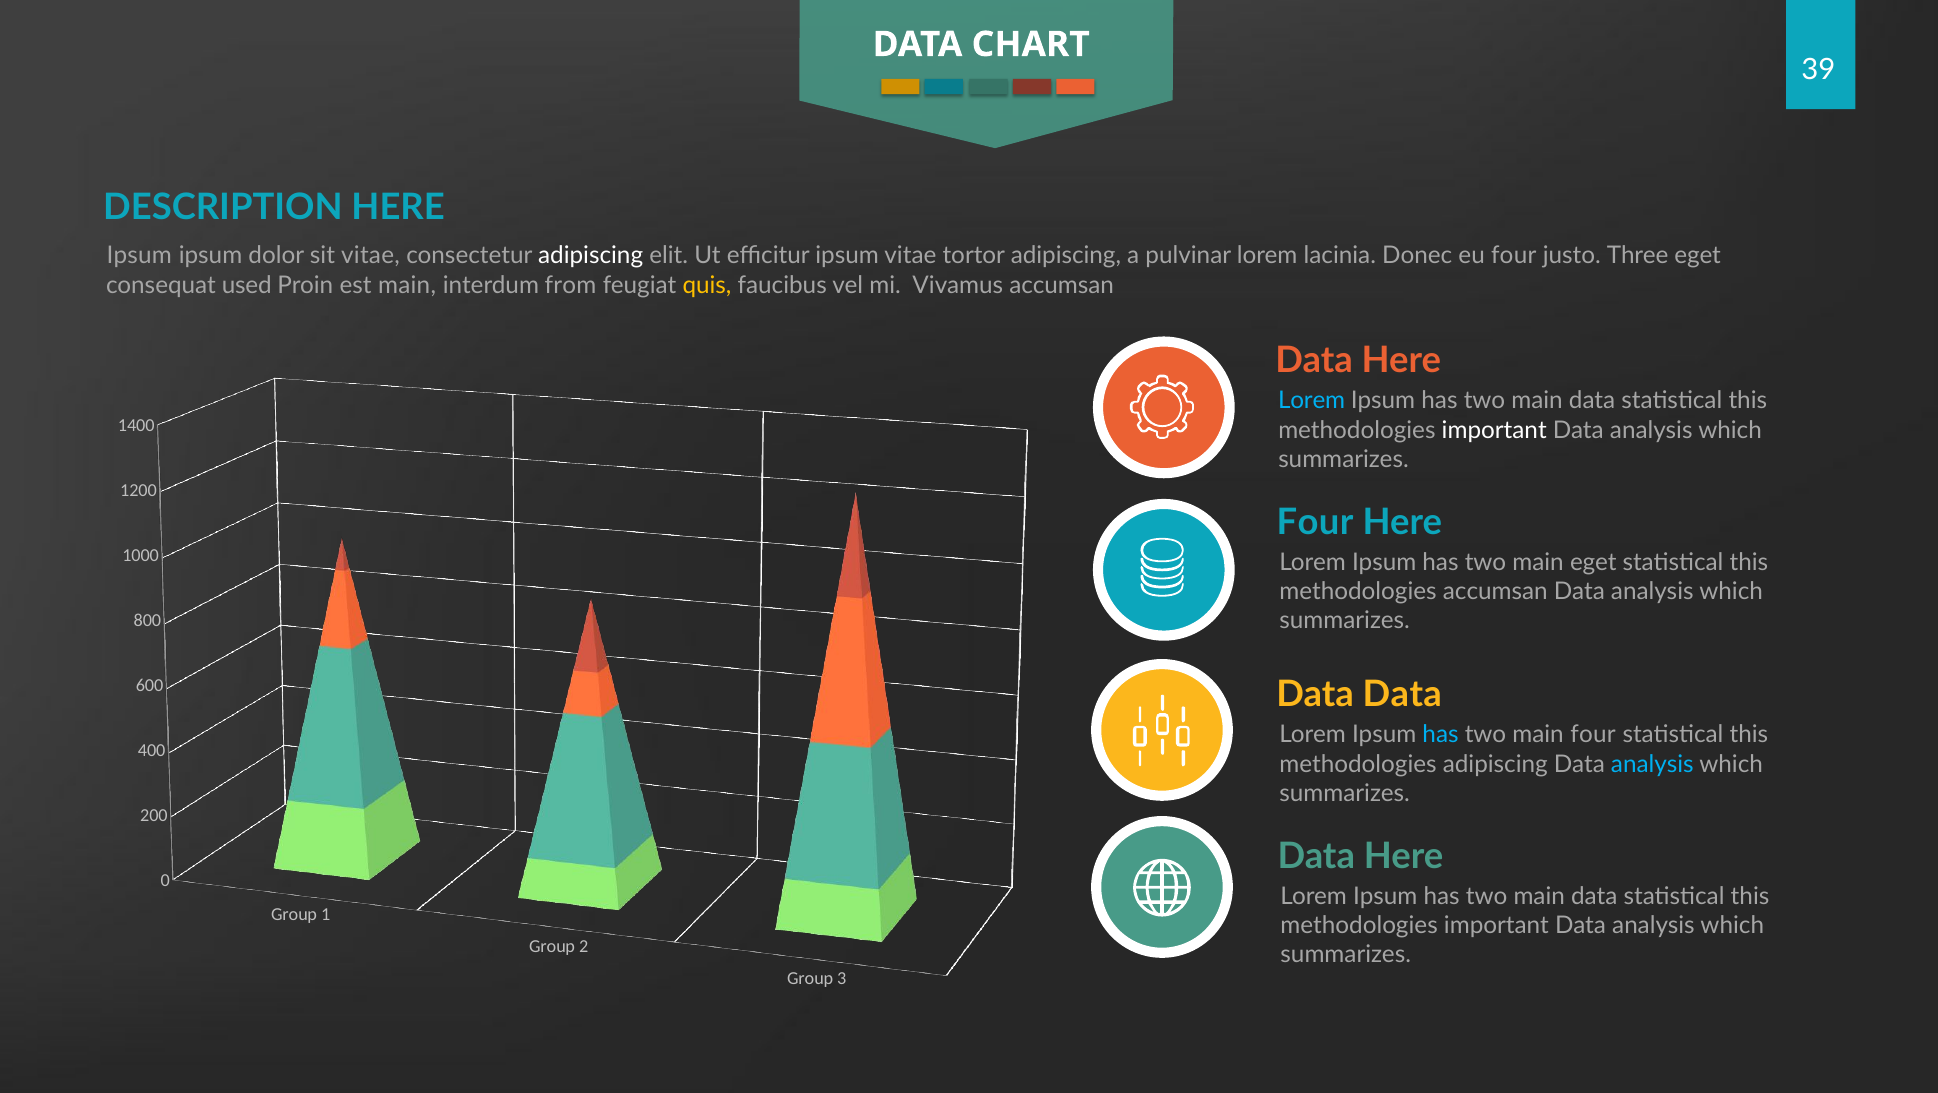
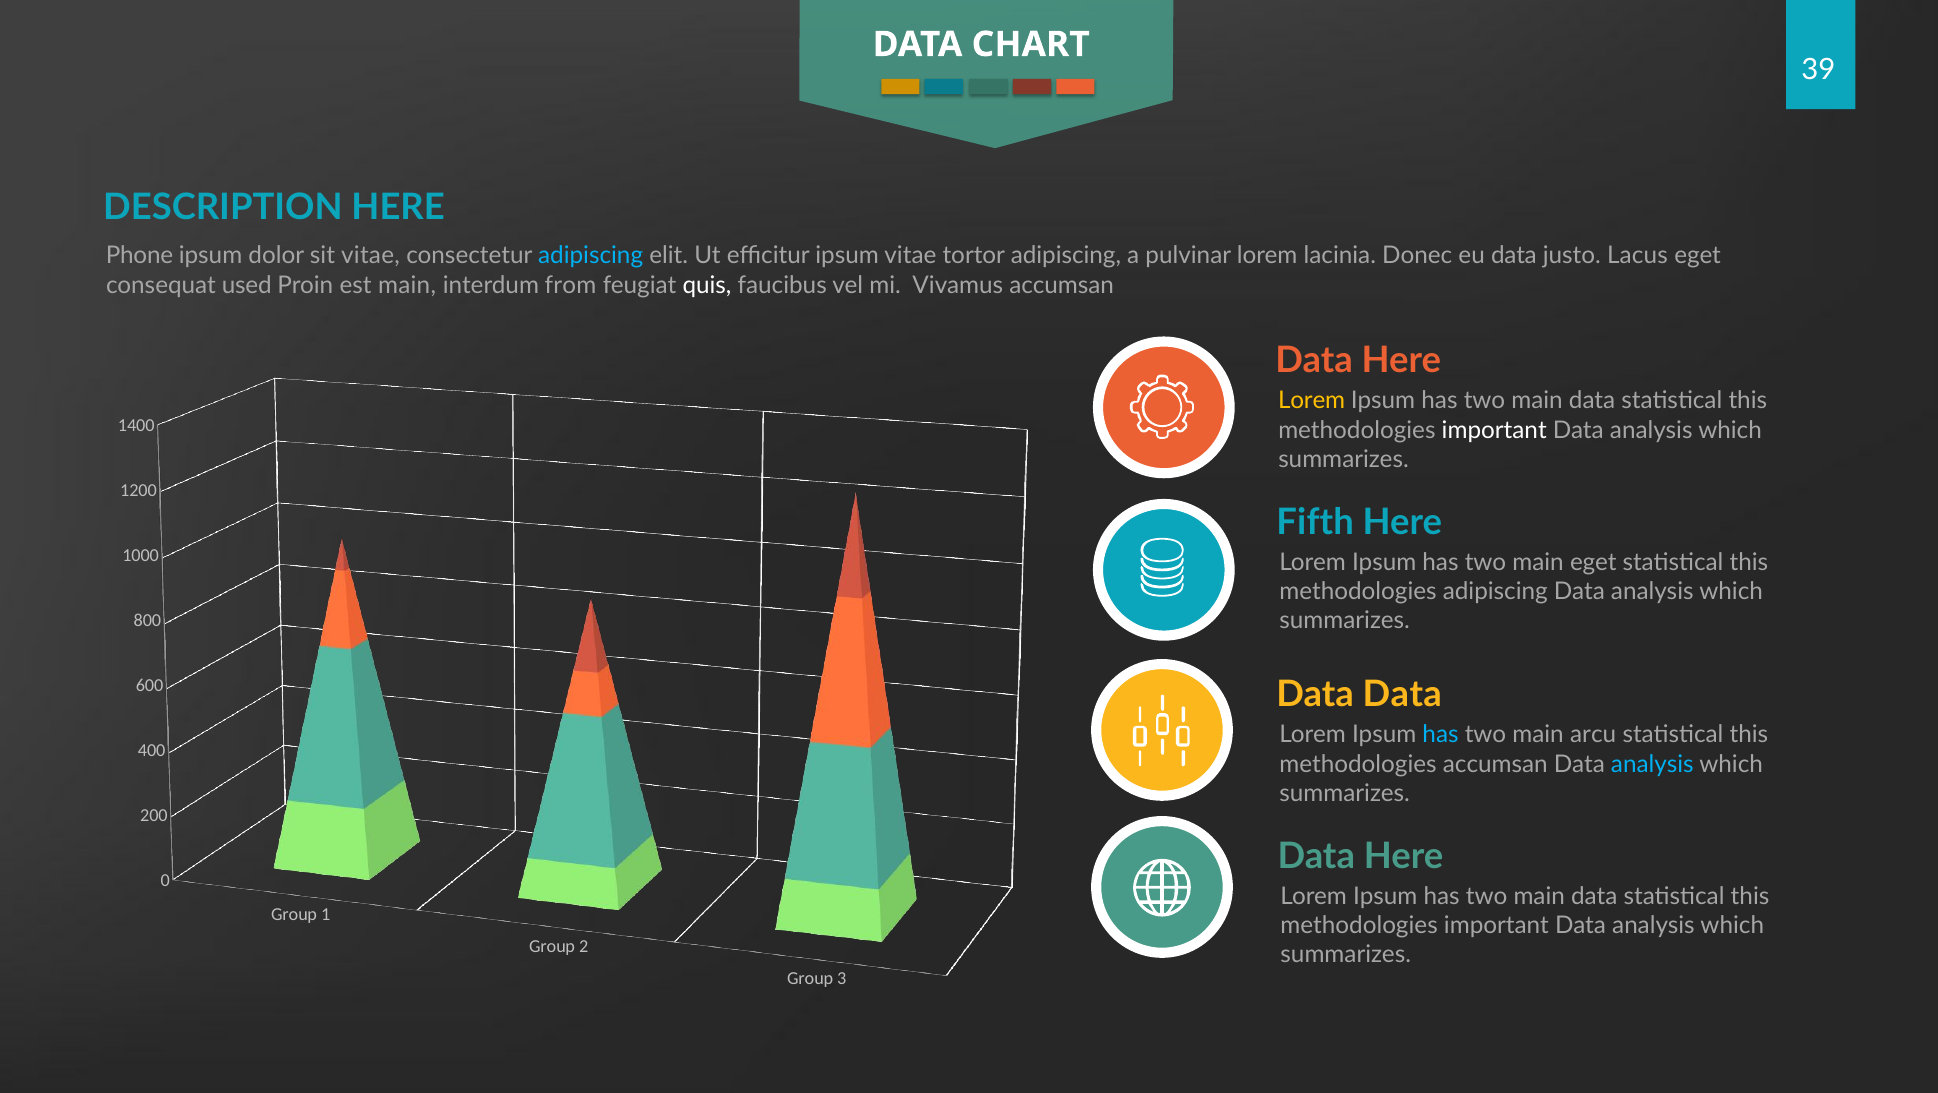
Ipsum: Ipsum -> Phone (139, 256)
adipiscing colour: white -> light blue (591, 256)
eu four: four -> data (1514, 256)
Three: Three -> Lacus (1637, 256)
quis colour: yellow -> white (707, 285)
Lorem colour: light blue -> yellow (1312, 401)
Four: Four -> Fifth (1315, 522)
methodologies accumsan: accumsan -> adipiscing (1495, 591)
main four: four -> arcu (1593, 735)
methodologies adipiscing: adipiscing -> accumsan (1495, 764)
